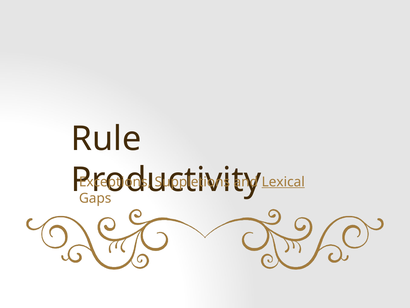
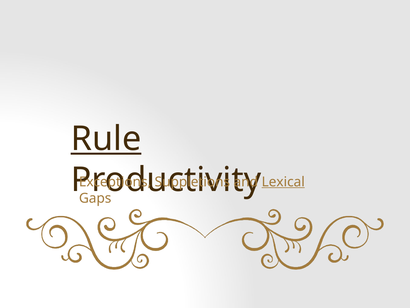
Rule underline: none -> present (106, 139)
